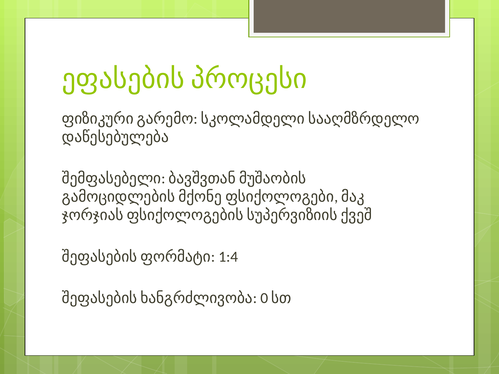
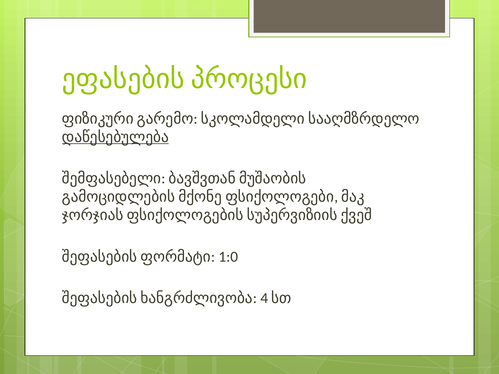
დაწესებულება underline: none -> present (115, 137)
1:4: 1:4 -> 1:0 (228, 257)
0: 0 -> 4 (264, 298)
